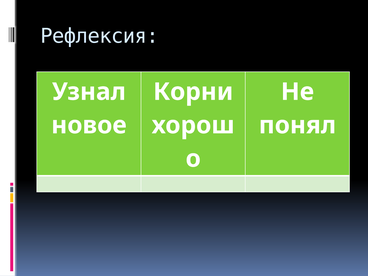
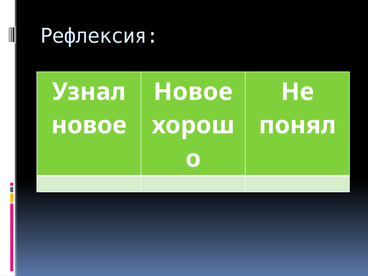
Корни: Корни -> Новое (193, 92)
